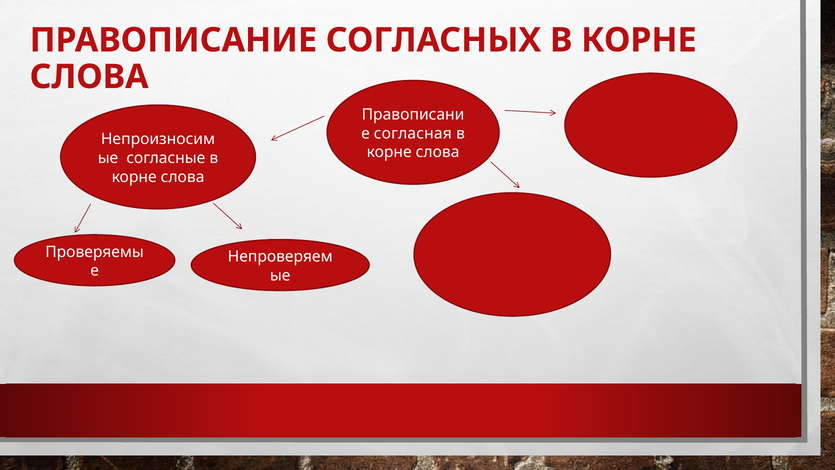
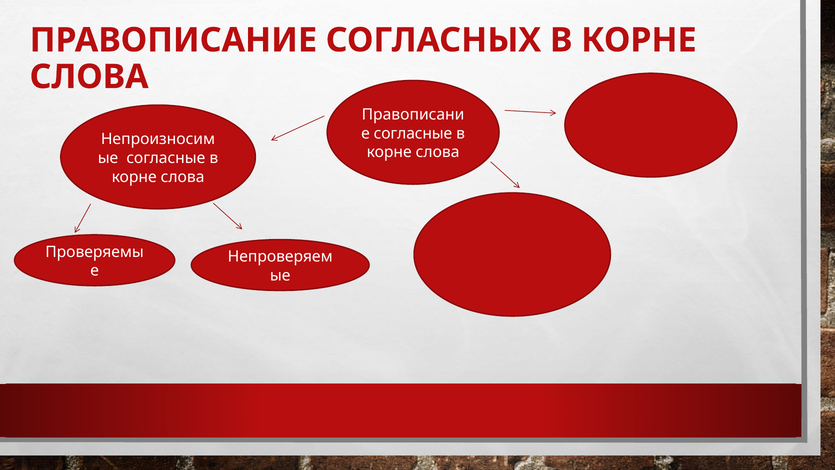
согласная: согласная -> согласные (413, 133)
